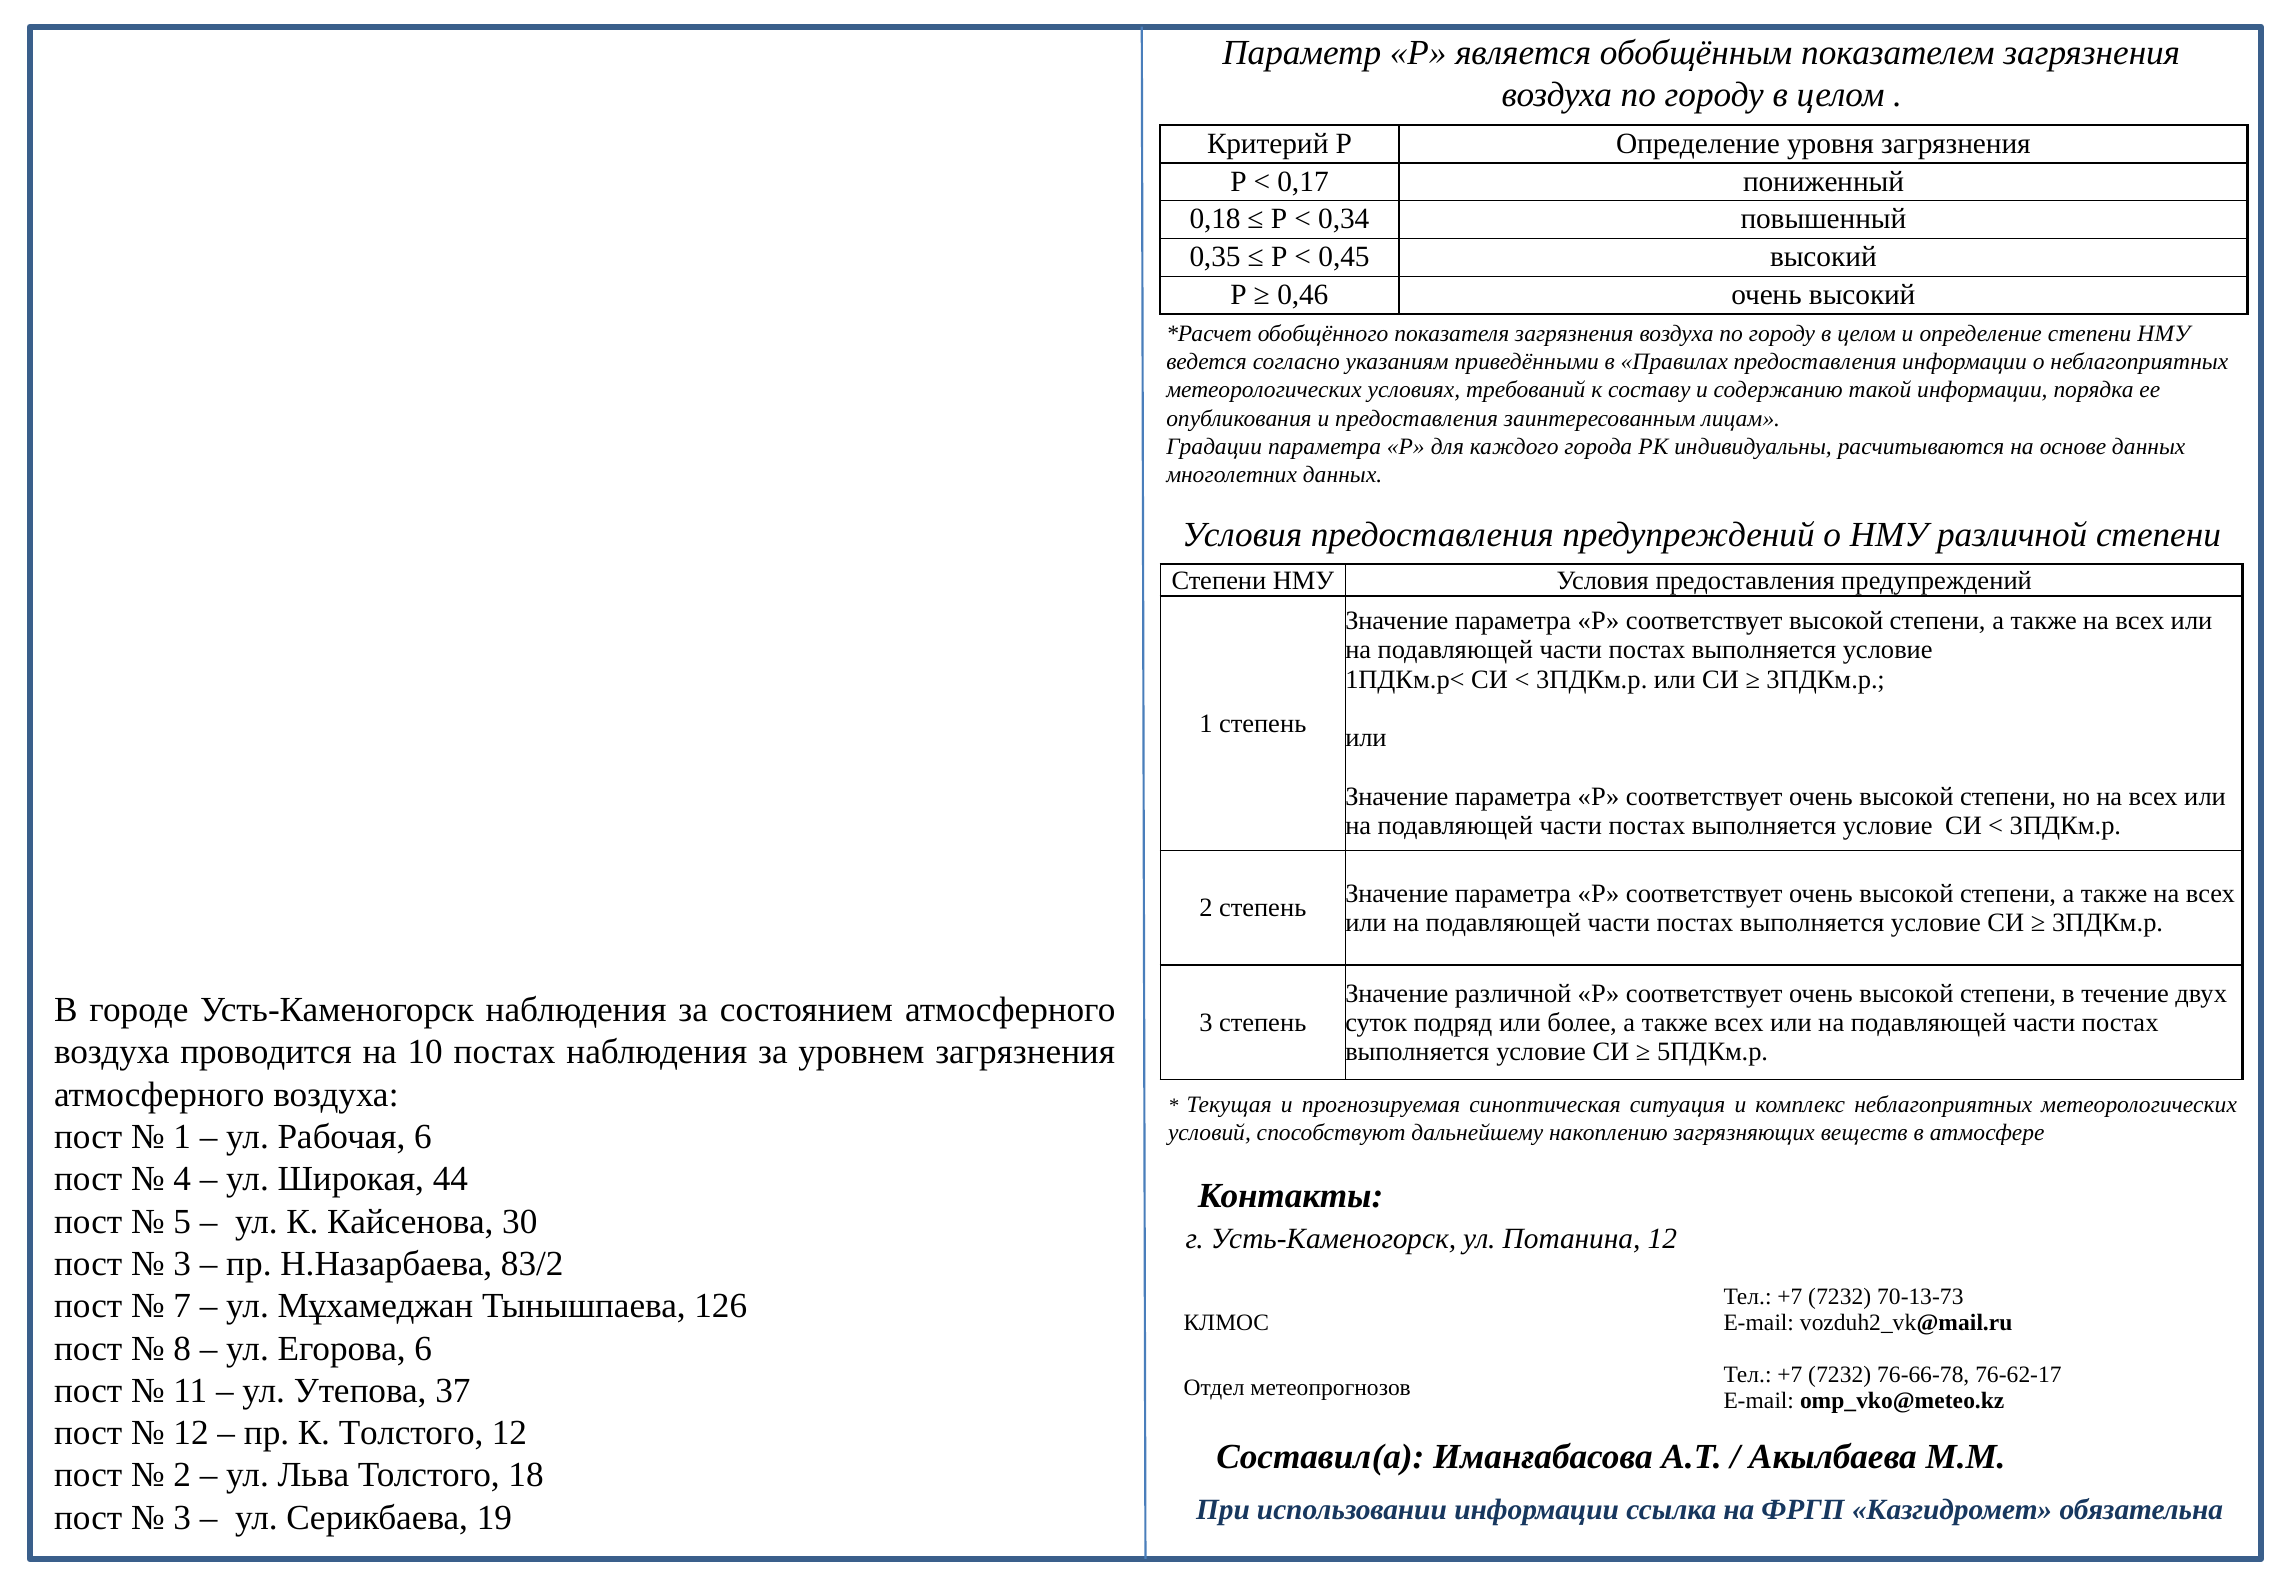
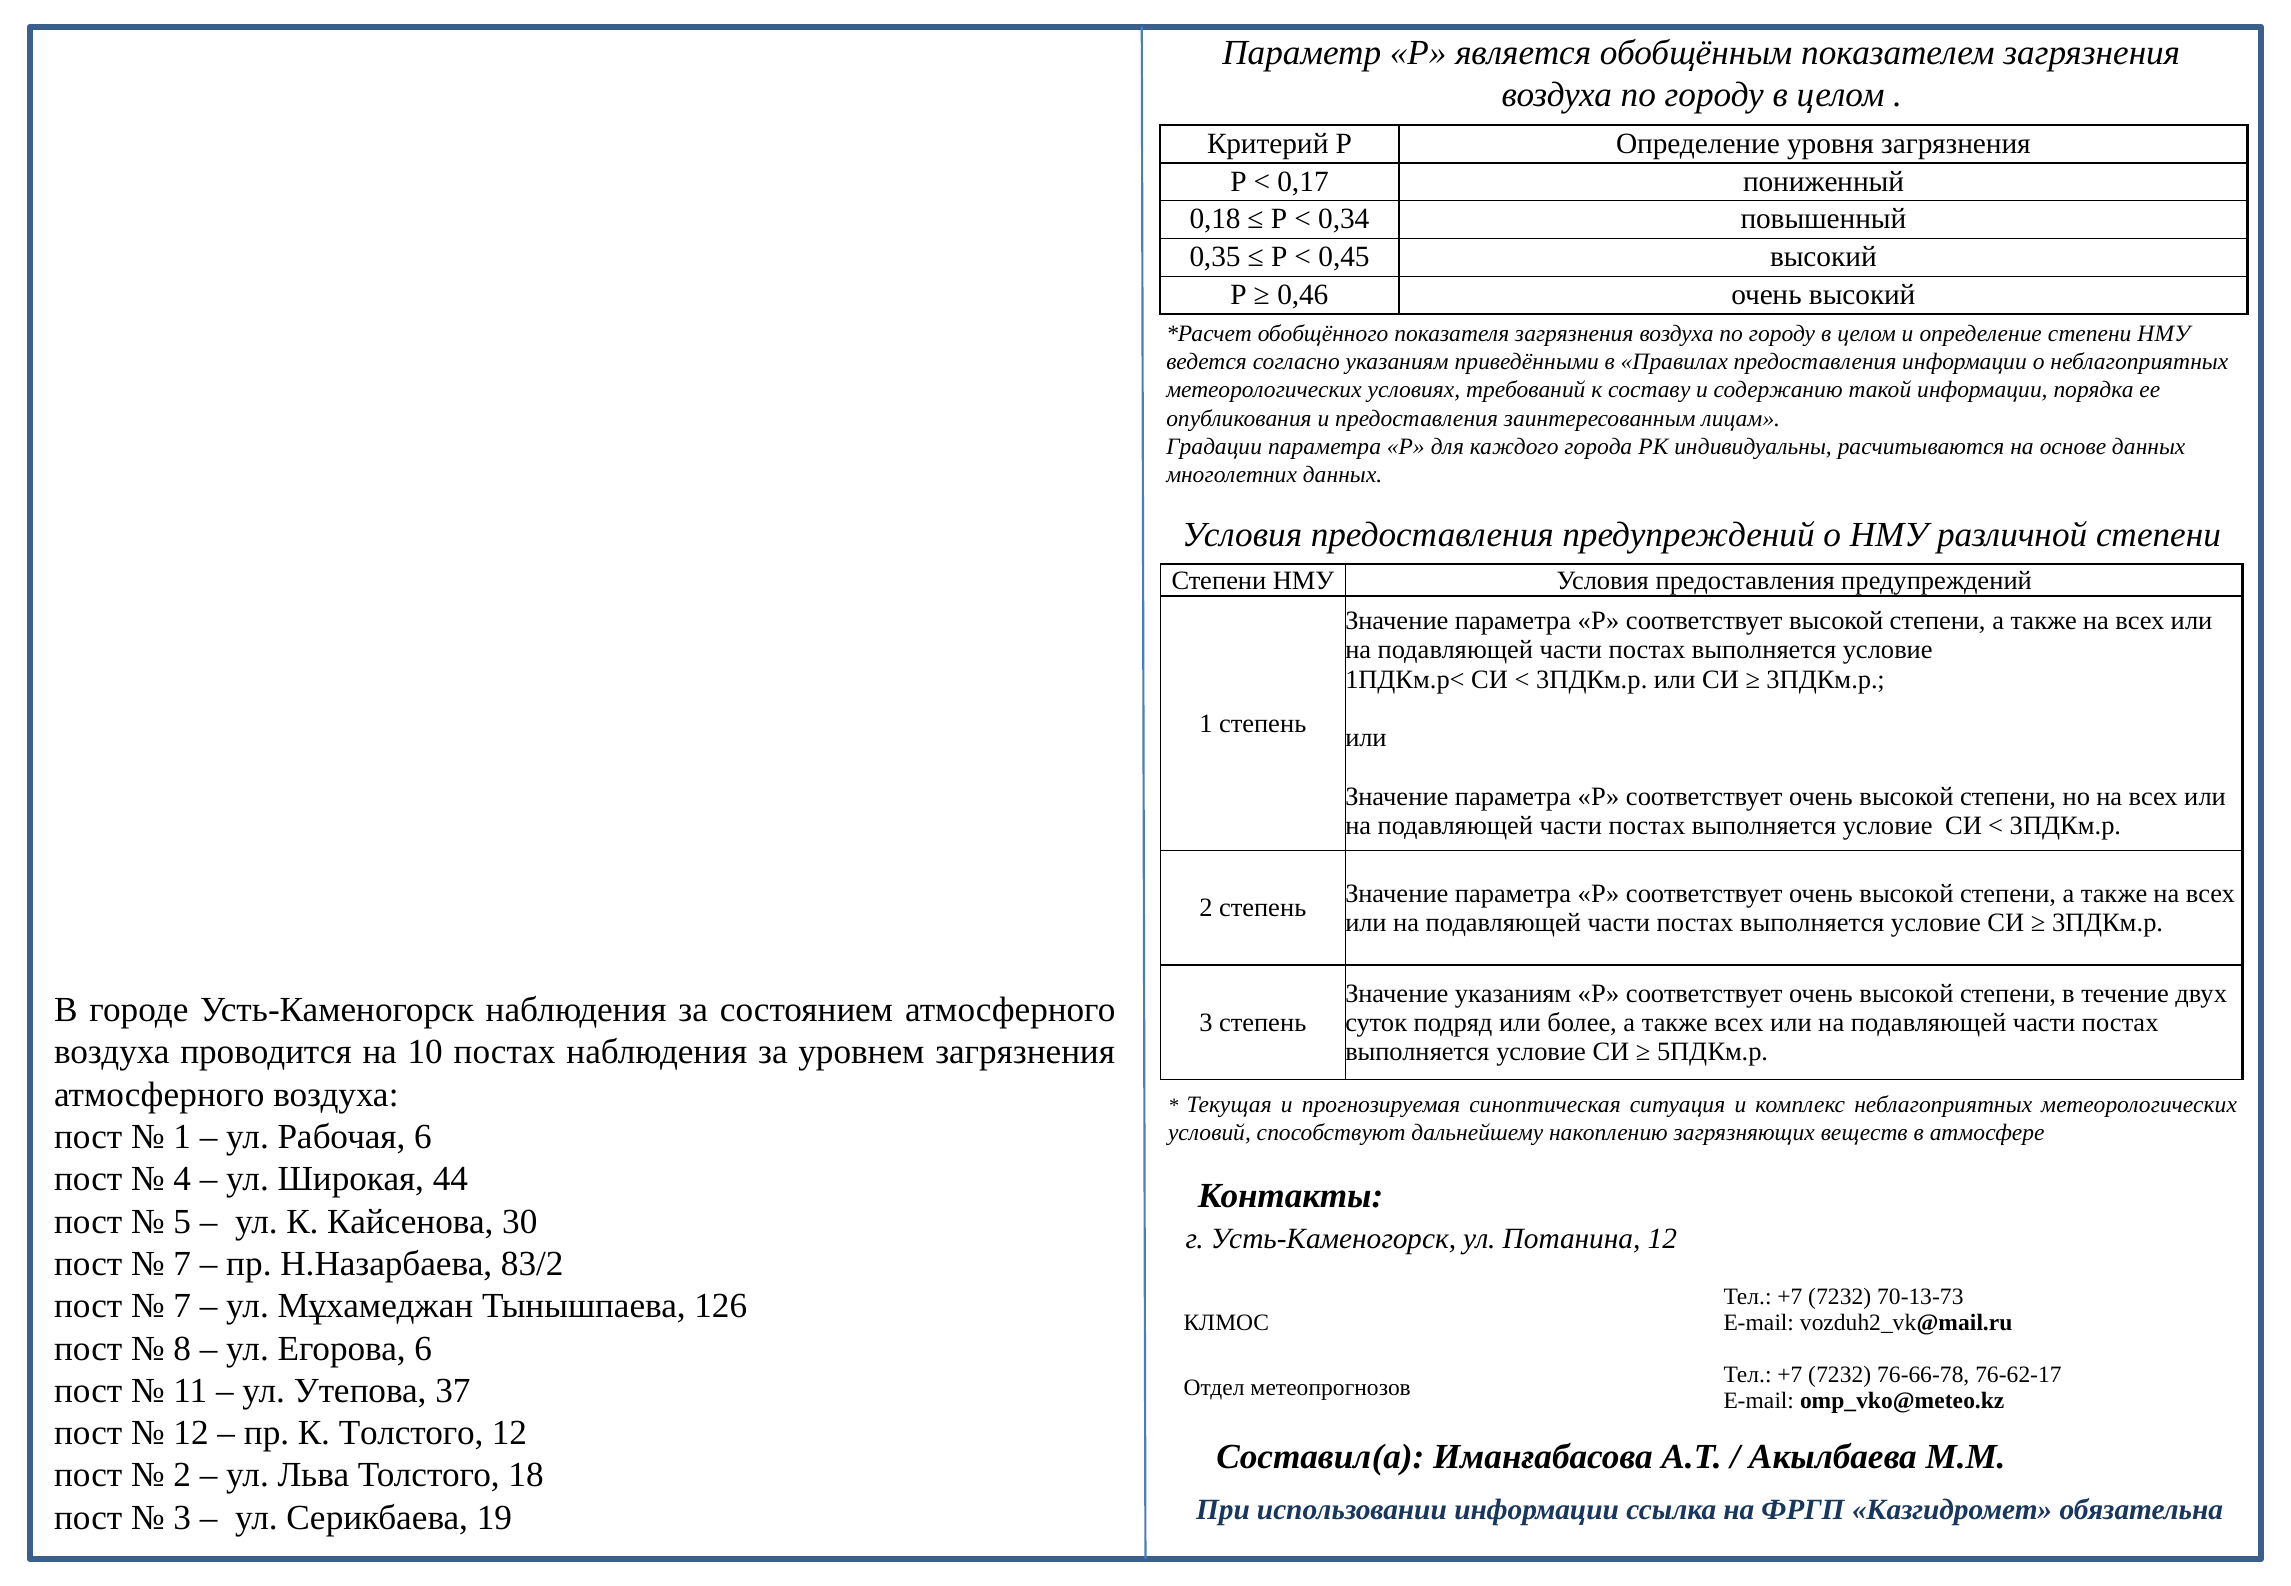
Значение различной: различной -> указаниям (1513, 993)
3: 3 -> 7 (182, 1264)
